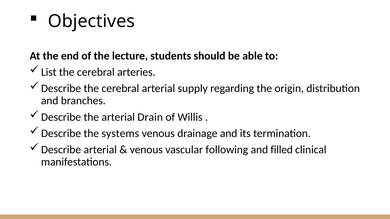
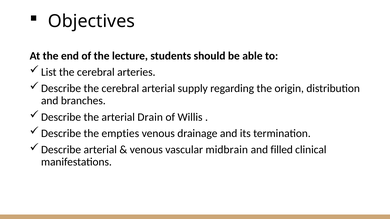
systems: systems -> empties (120, 134)
following: following -> midbrain (227, 150)
